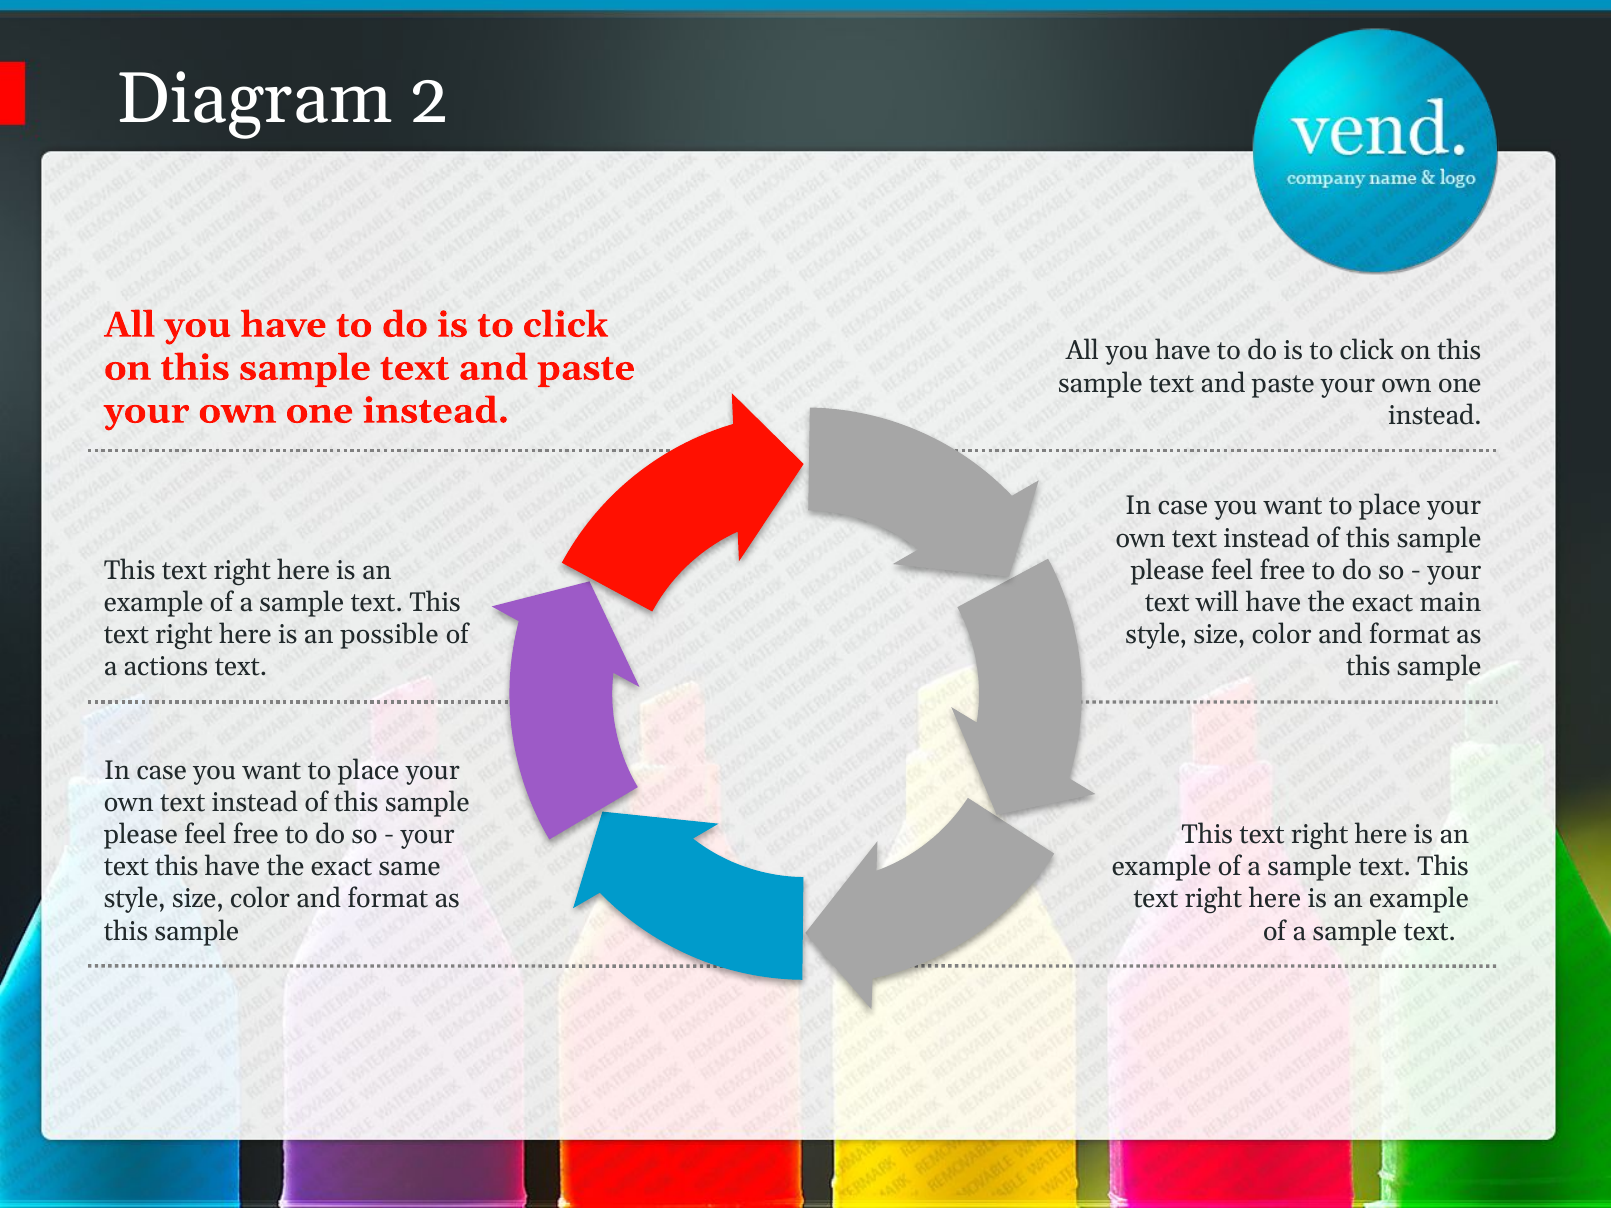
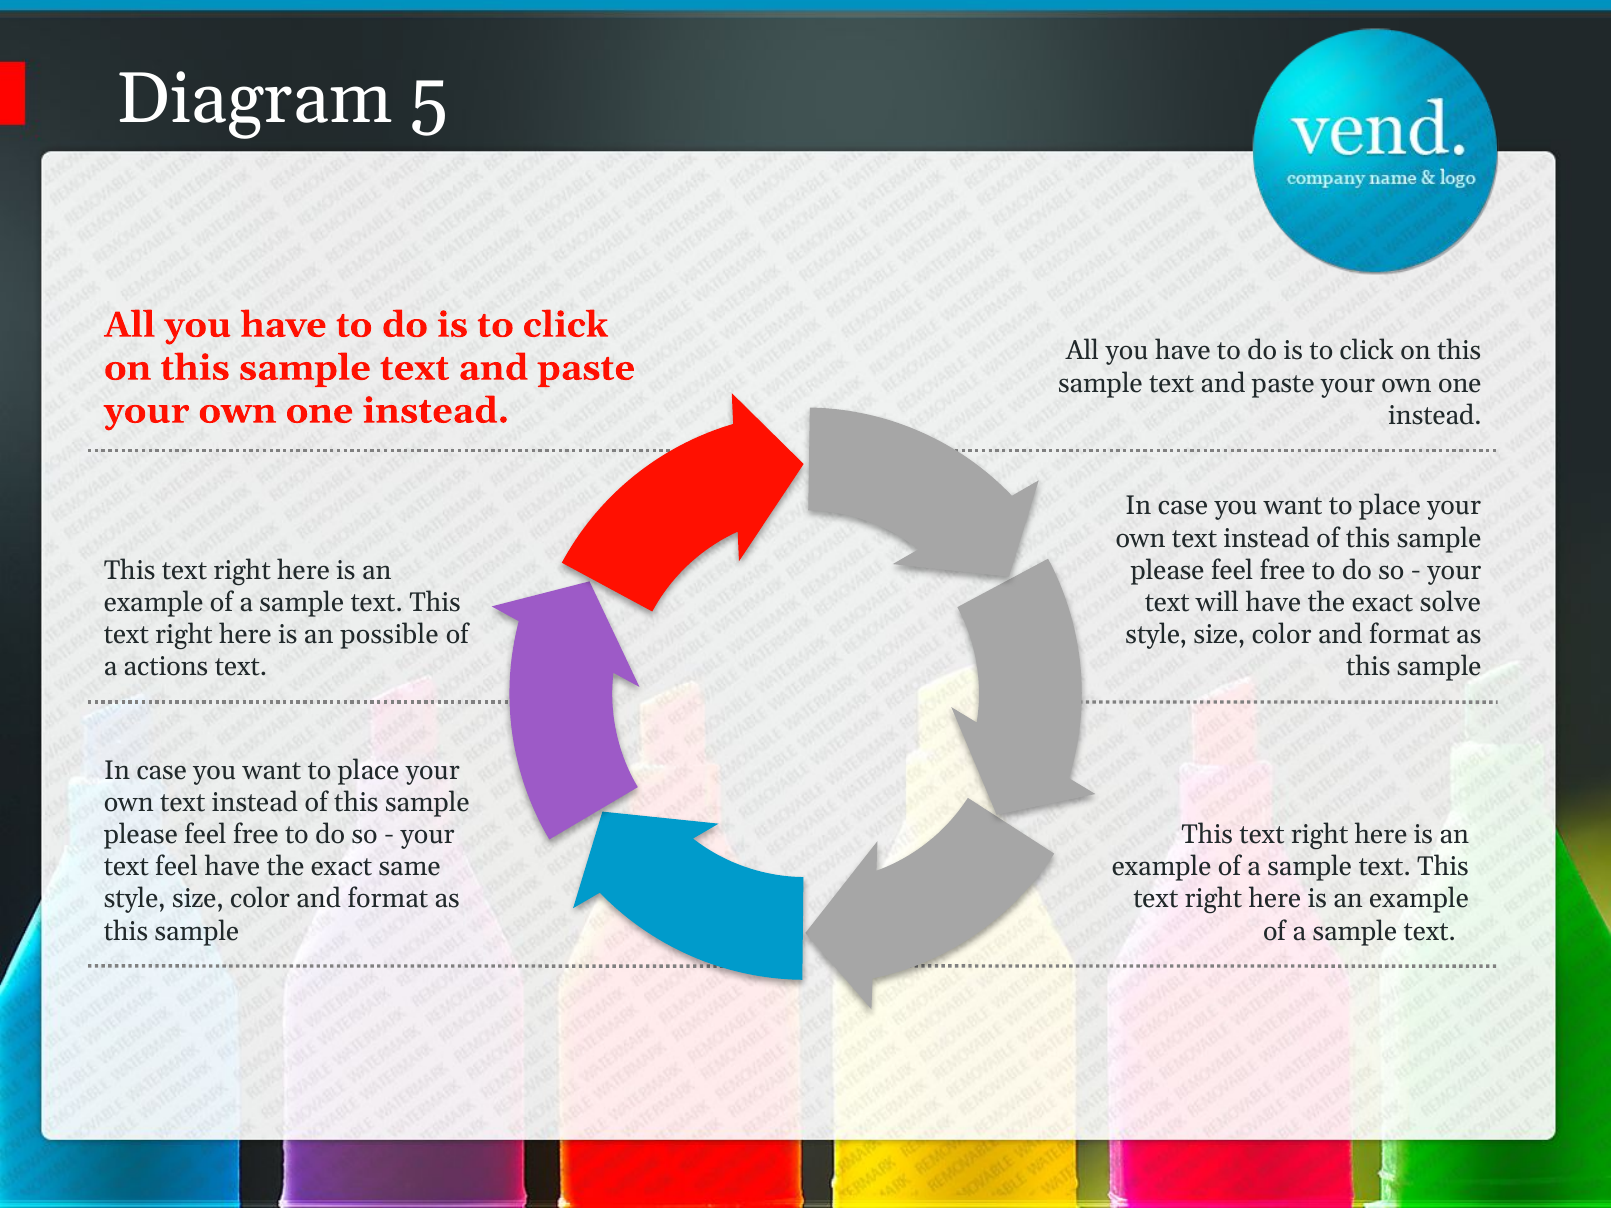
2: 2 -> 5 (429, 99)
main: main -> solve (1450, 603)
this: this -> feel (177, 867)
